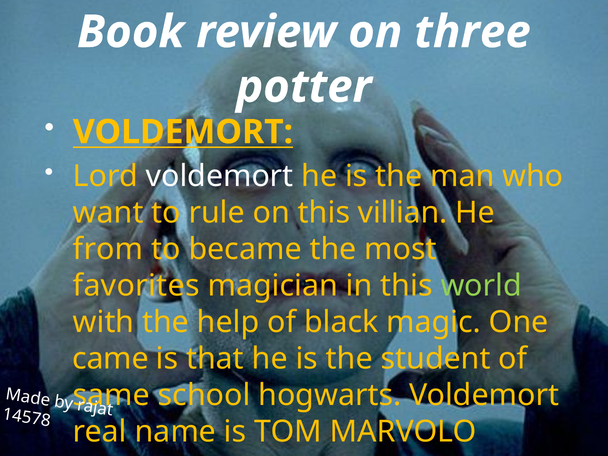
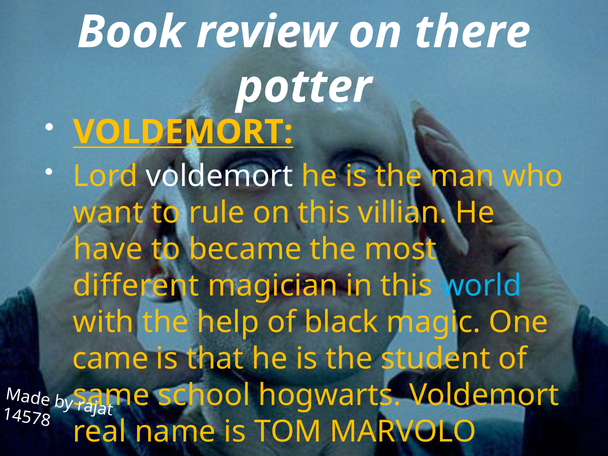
three: three -> there (472, 32)
from: from -> have (108, 249)
favorites: favorites -> different (136, 286)
world colour: light green -> light blue (481, 286)
